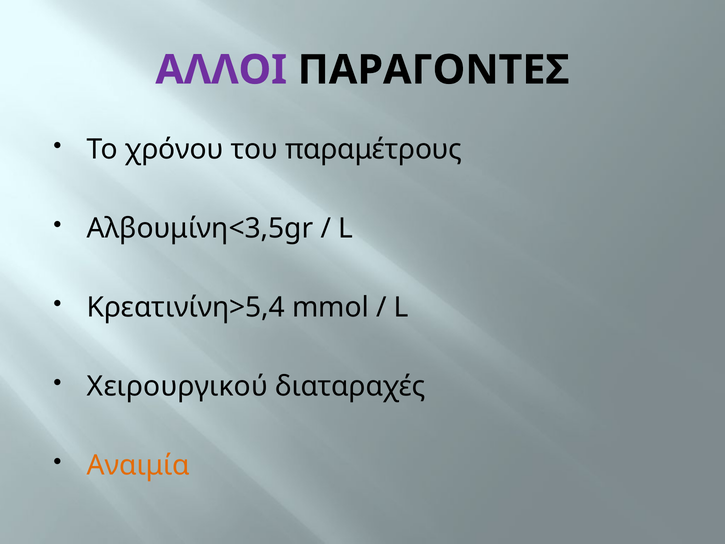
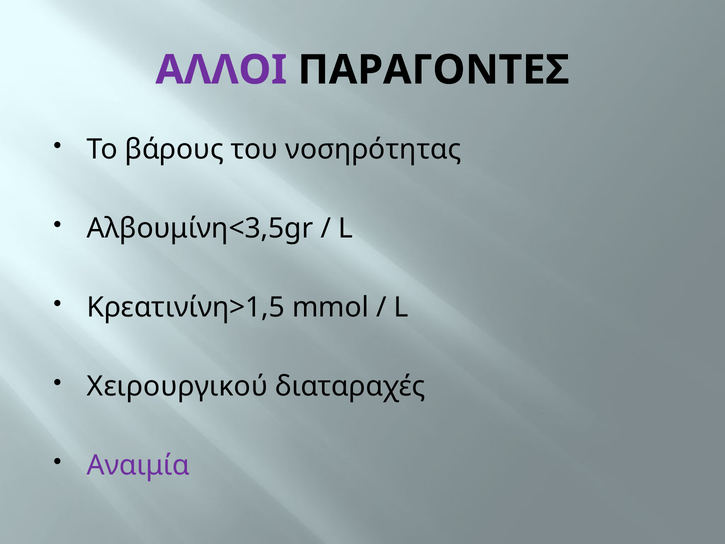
χρόνου: χρόνου -> βάρους (174, 149)
παραμέτρους: παραμέτρους -> νοσηρότητας (374, 149)
Κρεατινίνη>5,4: Κρεατινίνη>5,4 -> Κρεατινίνη>1,5 (186, 307)
Αναιμία colour: orange -> purple (138, 465)
